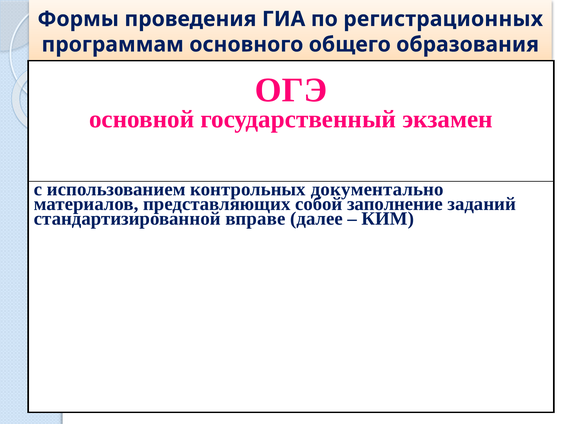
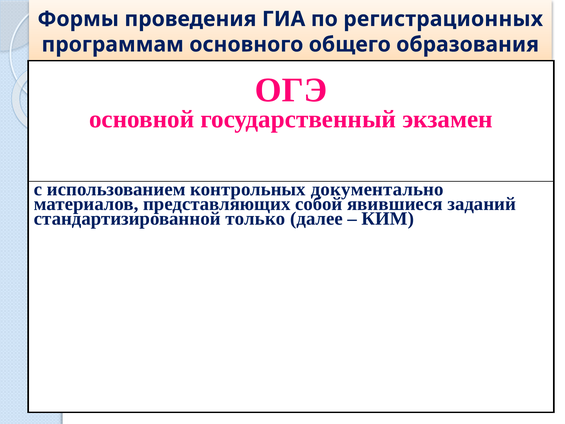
заполнение: заполнение -> явившиеся (395, 204)
вправе: вправе -> только (255, 218)
